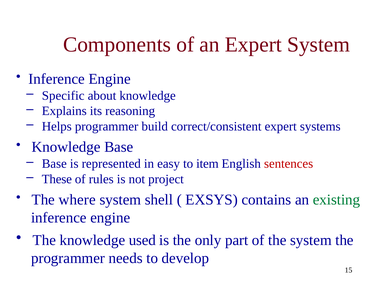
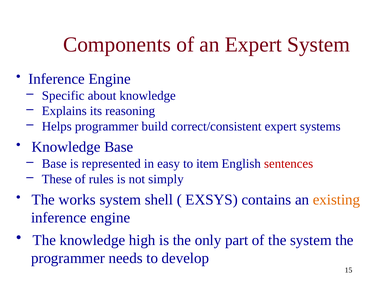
project: project -> simply (166, 179)
where: where -> works (77, 200)
existing colour: green -> orange (336, 200)
used: used -> high (142, 240)
